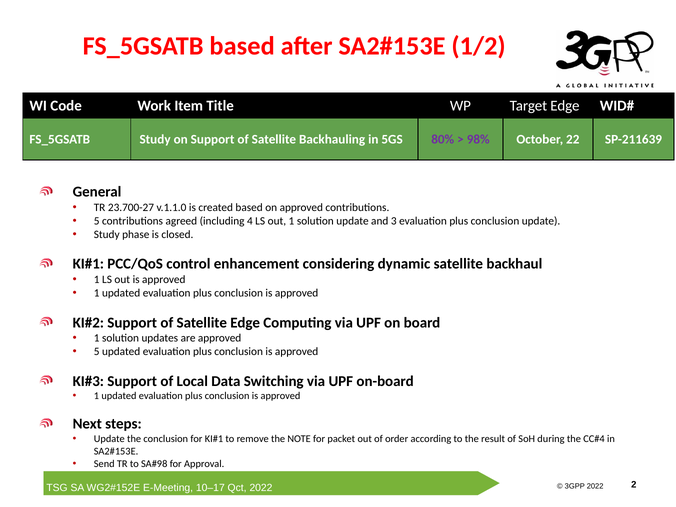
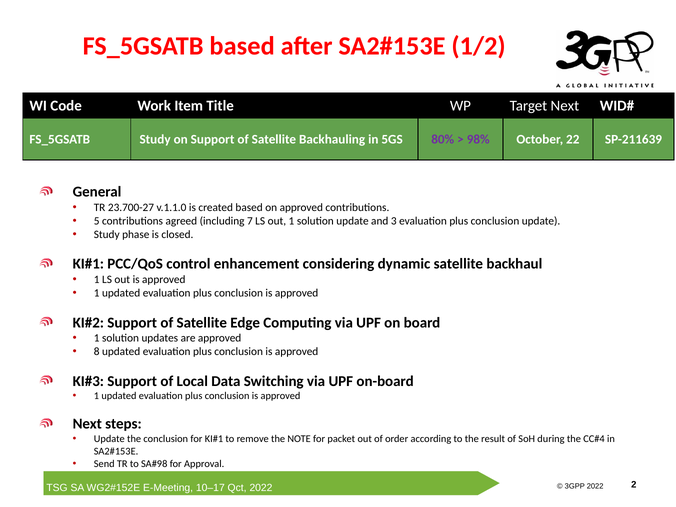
Target Edge: Edge -> Next (565, 106)
4: 4 -> 7 (250, 221)
5: 5 -> 8 (97, 352)
